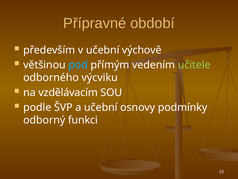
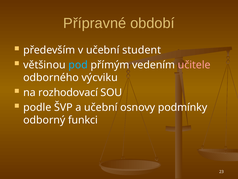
výchově: výchově -> student (142, 50)
učitele colour: light green -> pink (194, 65)
vzdělávacím: vzdělávacím -> rozhodovací (68, 92)
